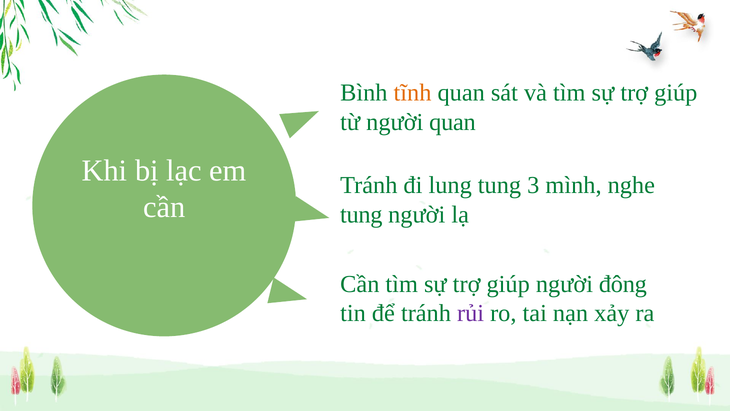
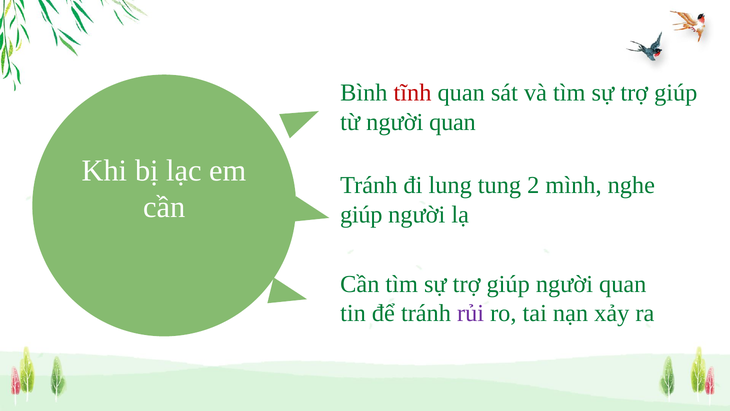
tĩnh colour: orange -> red (413, 93)
3: 3 -> 2 (533, 185)
tung: tung -> giúp (361, 214)
giúp người đông: đông -> quan (623, 284)
